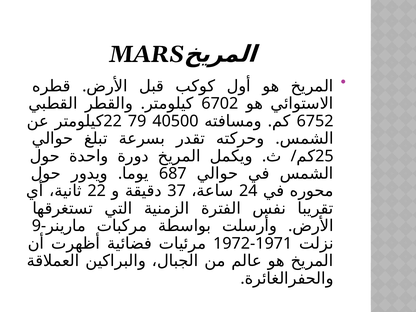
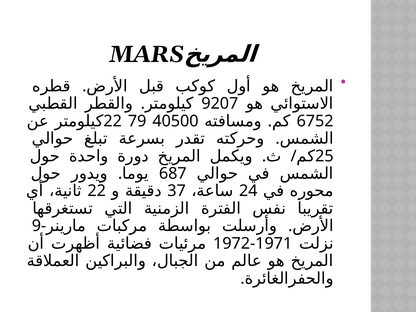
6702: 6702 -> 9207 (220, 104)
